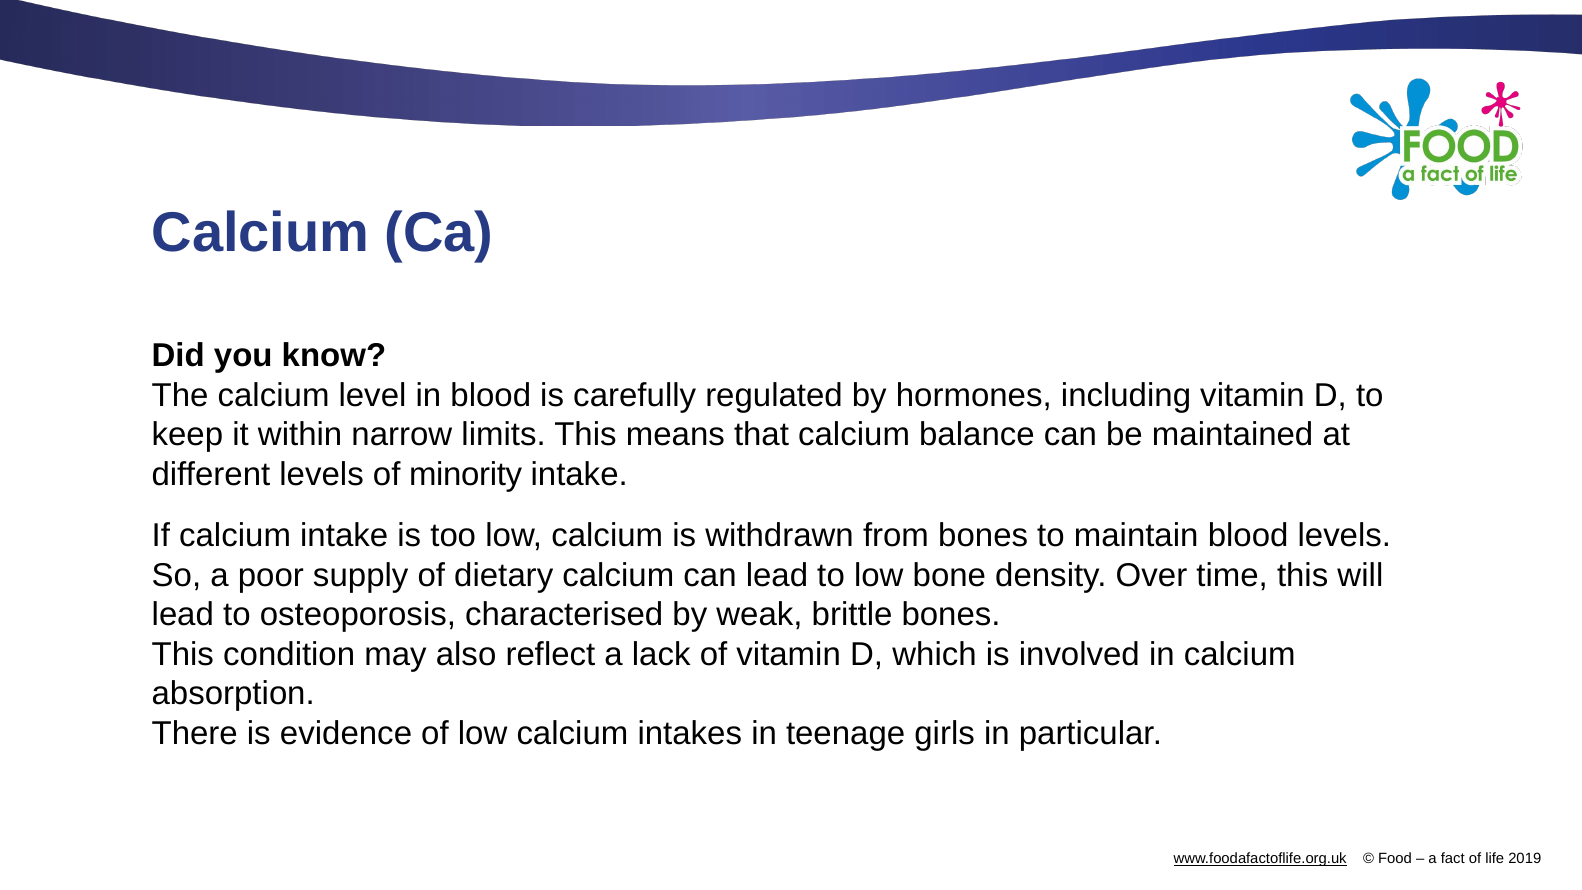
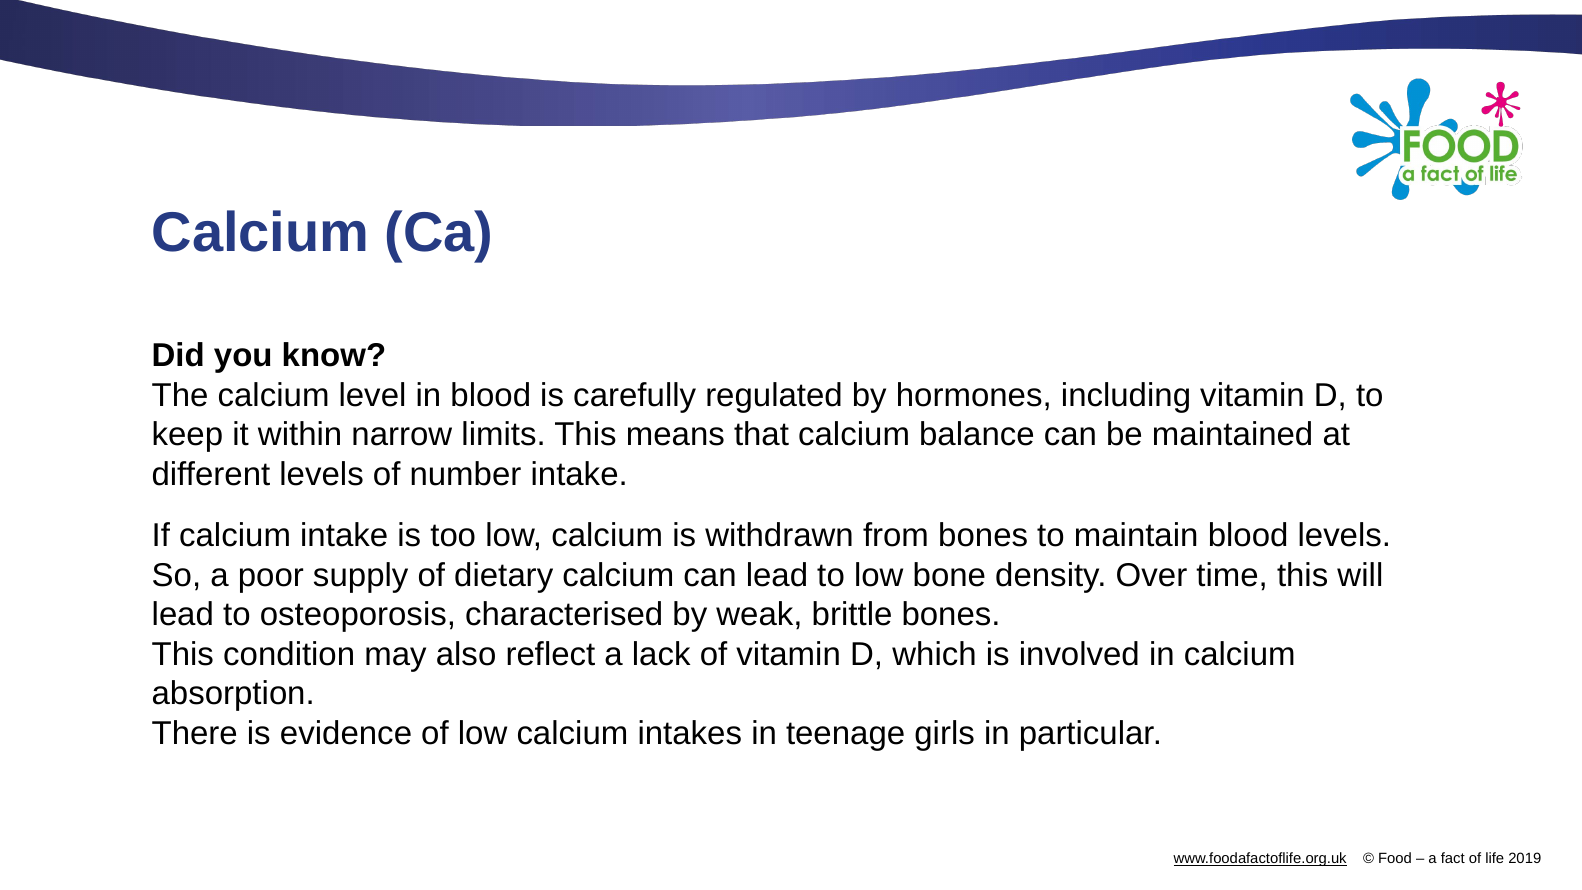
minority: minority -> number (465, 474)
